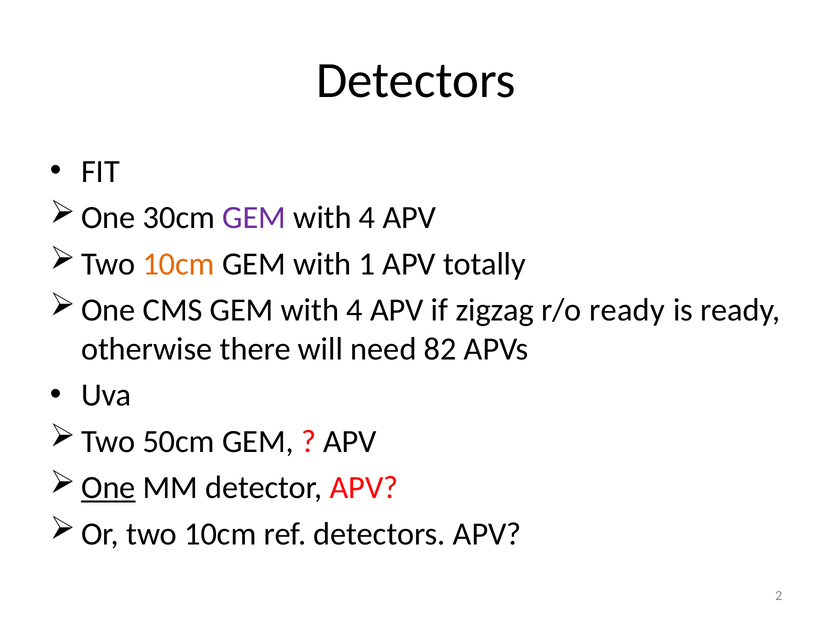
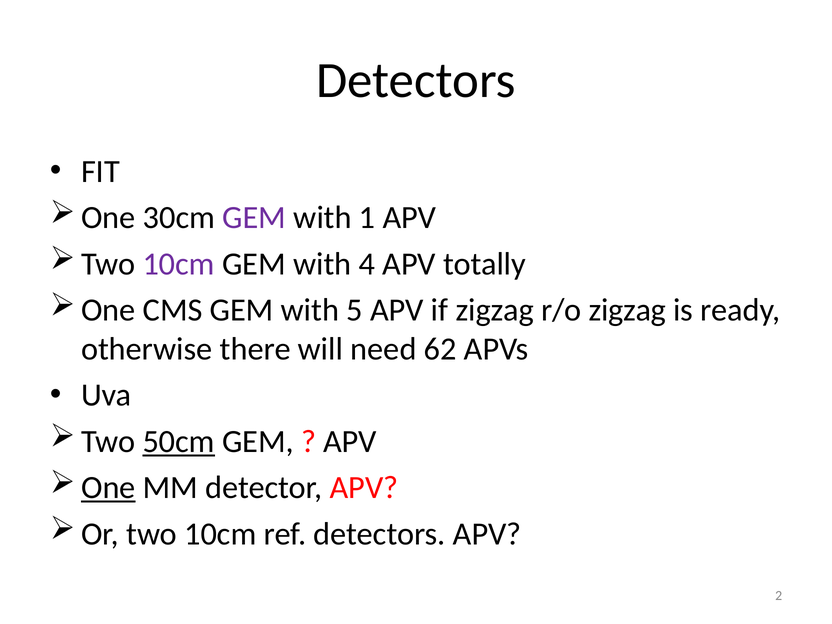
4: 4 -> 1 (367, 218)
10cm colour: orange -> purple (179, 264)
1: 1 -> 4 (367, 264)
CMS GEM with 4: 4 -> 5 (355, 310)
r/o ready: ready -> zigzag (627, 310)
82: 82 -> 62 (440, 349)
50cm underline: none -> present (179, 442)
